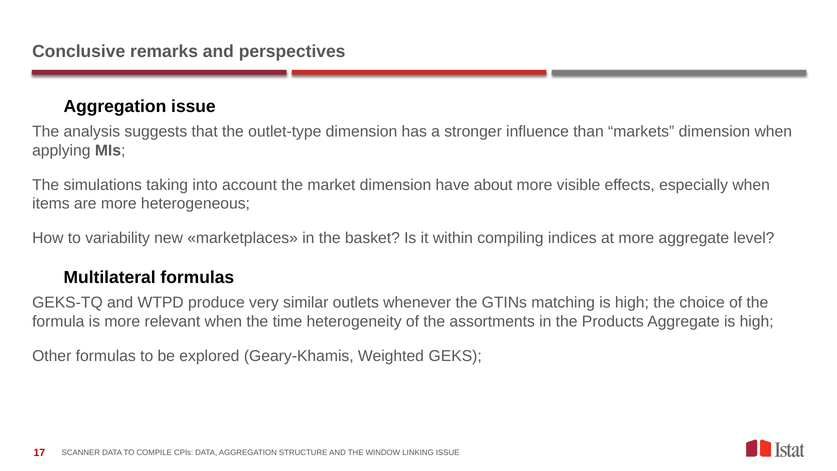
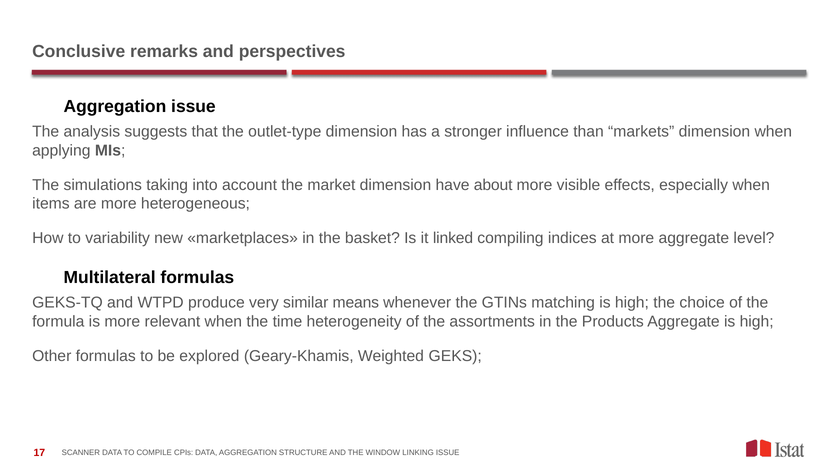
within: within -> linked (453, 238)
outlets: outlets -> means (356, 302)
